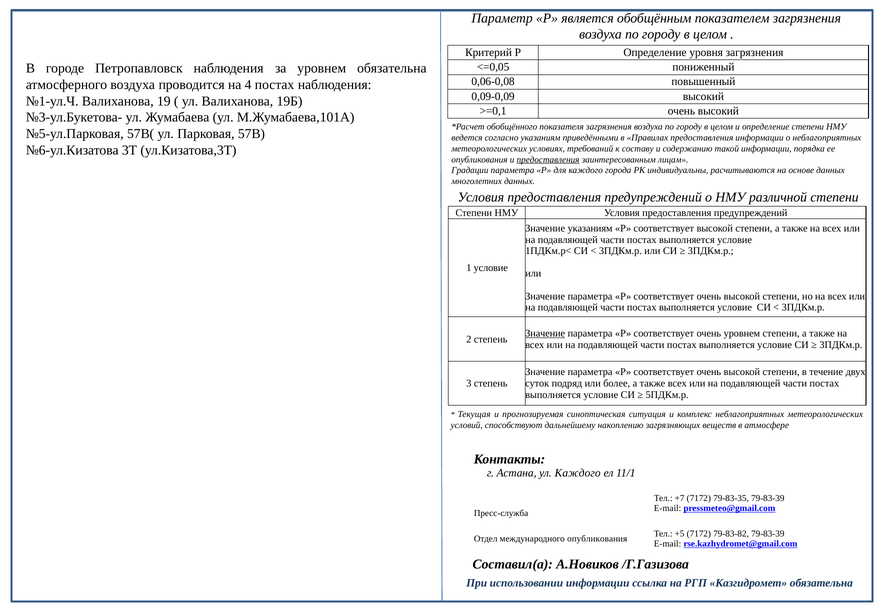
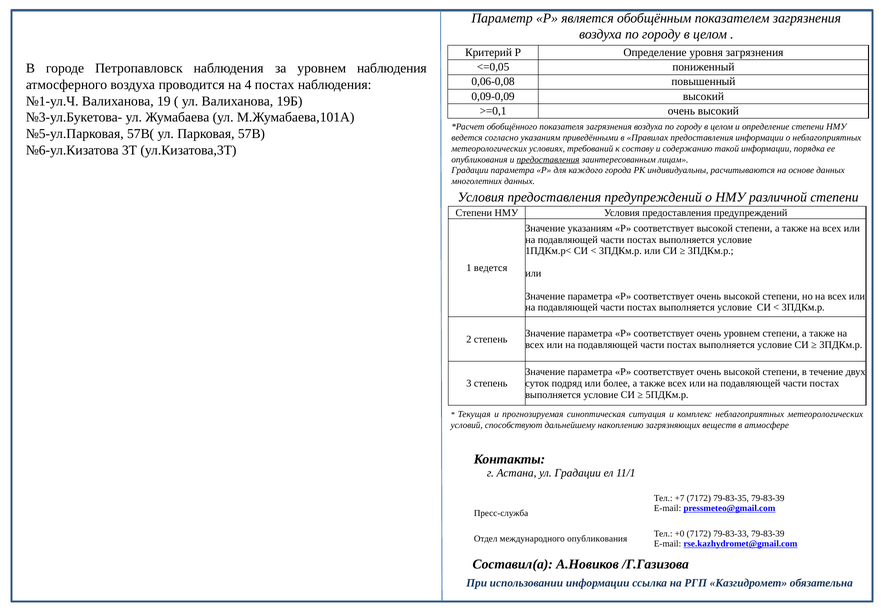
уровнем обязательна: обязательна -> наблюдения (392, 68)
1 условие: условие -> ведется (491, 268)
Значение underline: present -> none (545, 334)
ул Каждого: Каждого -> Градации (578, 473)
+5: +5 -> +0 (680, 534)
79-83-82: 79-83-82 -> 79-83-33 (731, 534)
